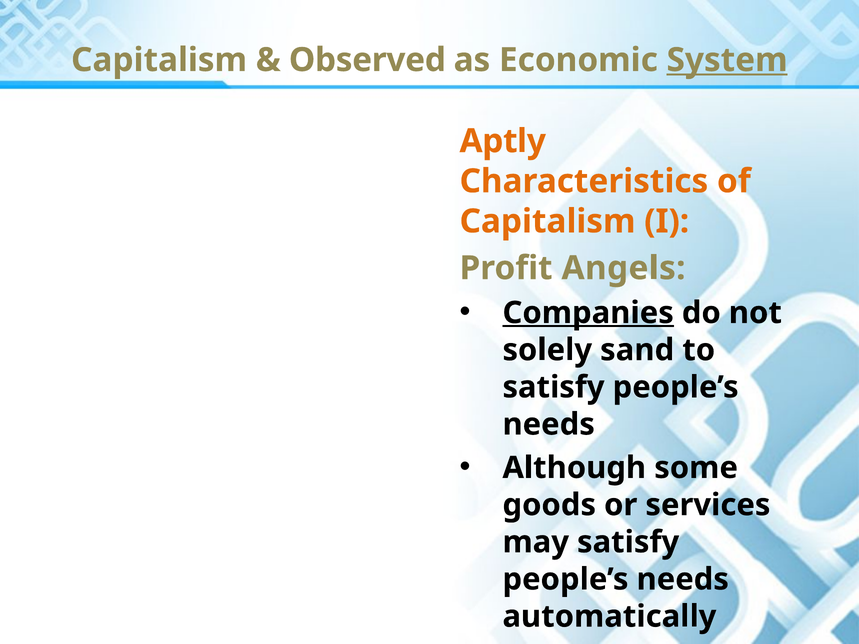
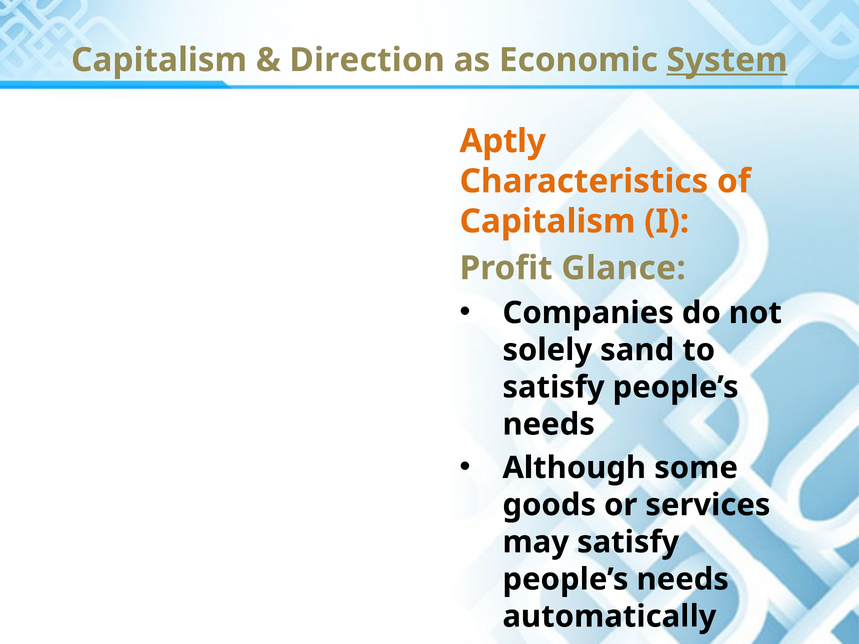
Observed: Observed -> Direction (367, 60)
Angels: Angels -> Glance (624, 268)
Companies underline: present -> none (588, 313)
